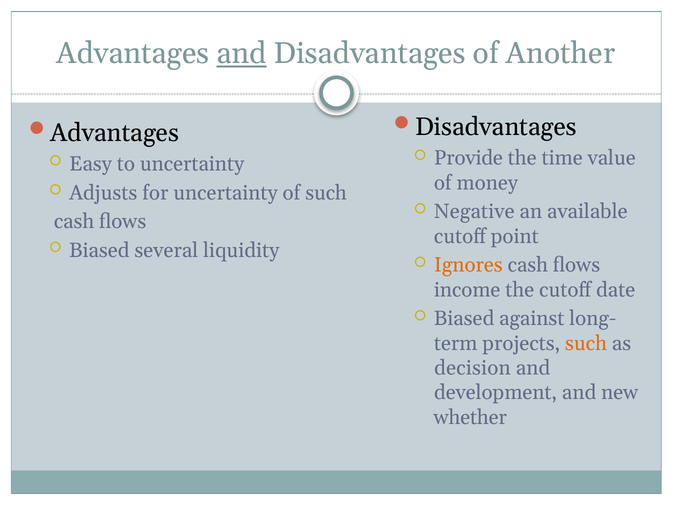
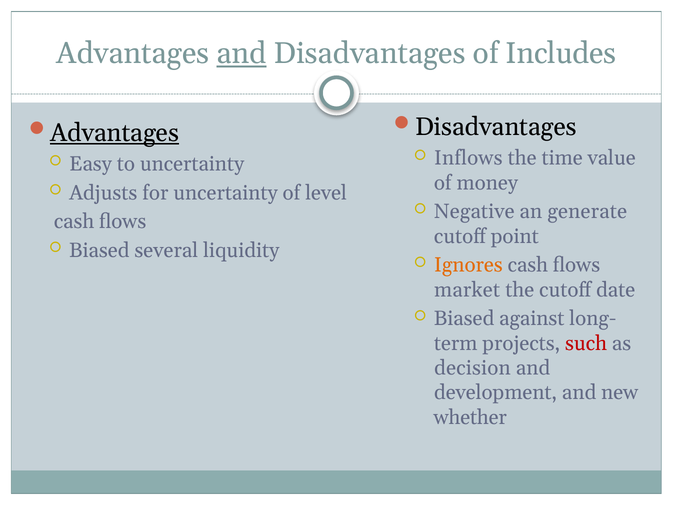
Another: Another -> Includes (561, 53)
Advantages underline: none -> present (115, 133)
Provide: Provide -> Inflows (468, 158)
of such: such -> level (326, 193)
available: available -> generate (587, 212)
income: income -> market (467, 290)
such colour: orange -> red (586, 343)
